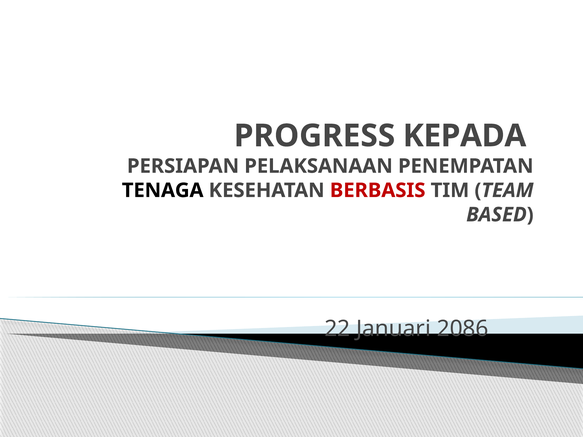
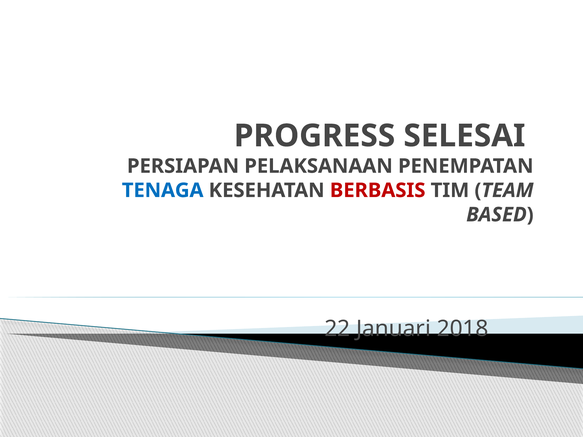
KEPADA: KEPADA -> SELESAI (464, 136)
TENAGA colour: black -> blue (163, 191)
2086: 2086 -> 2018 (463, 329)
